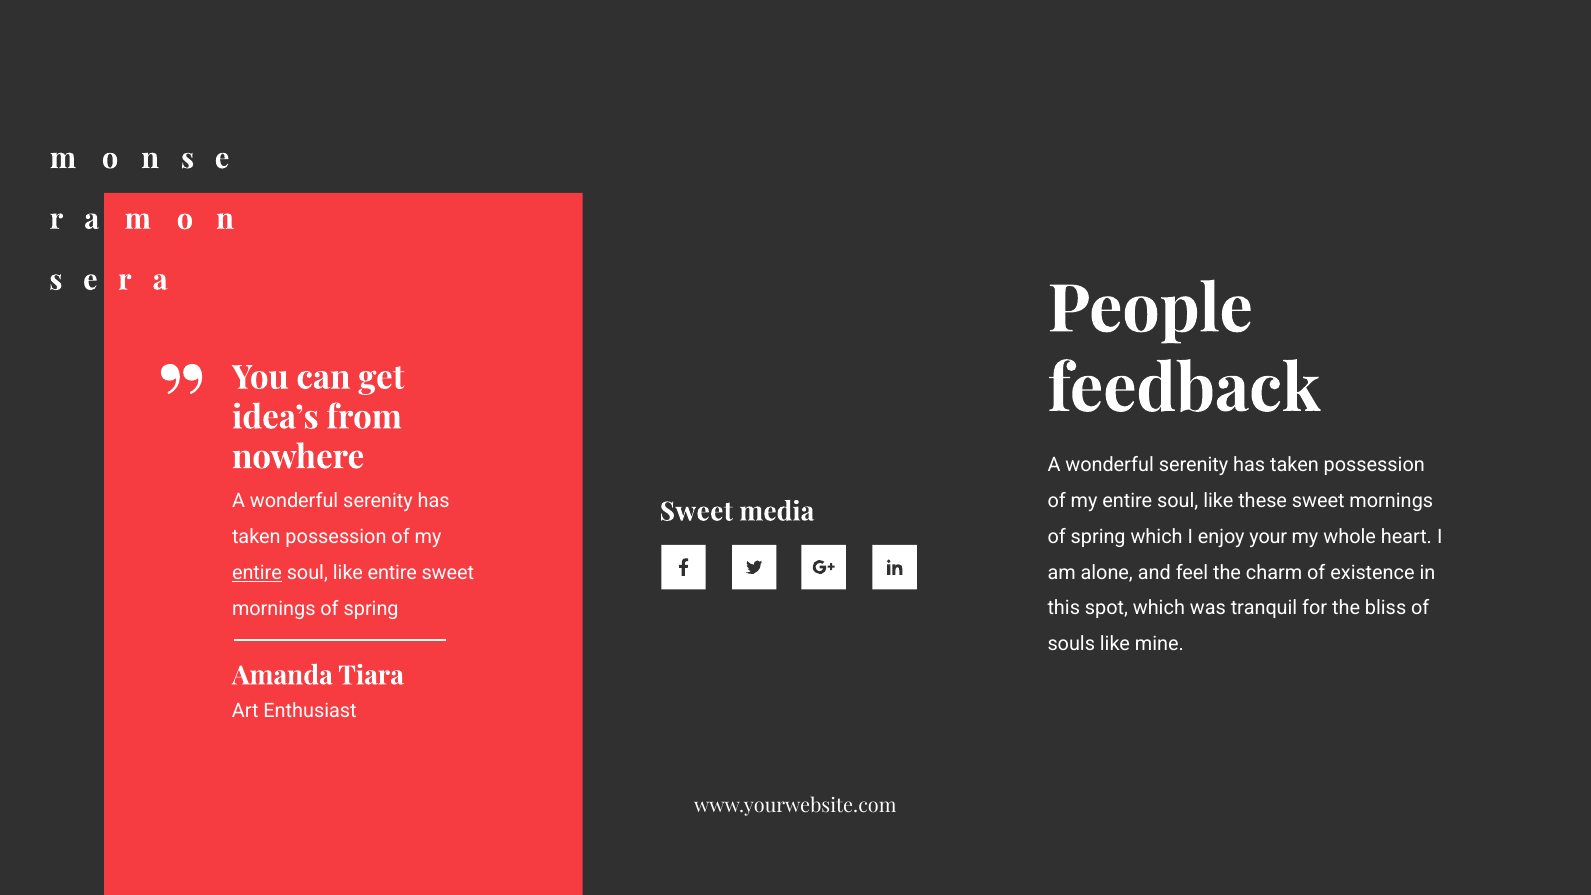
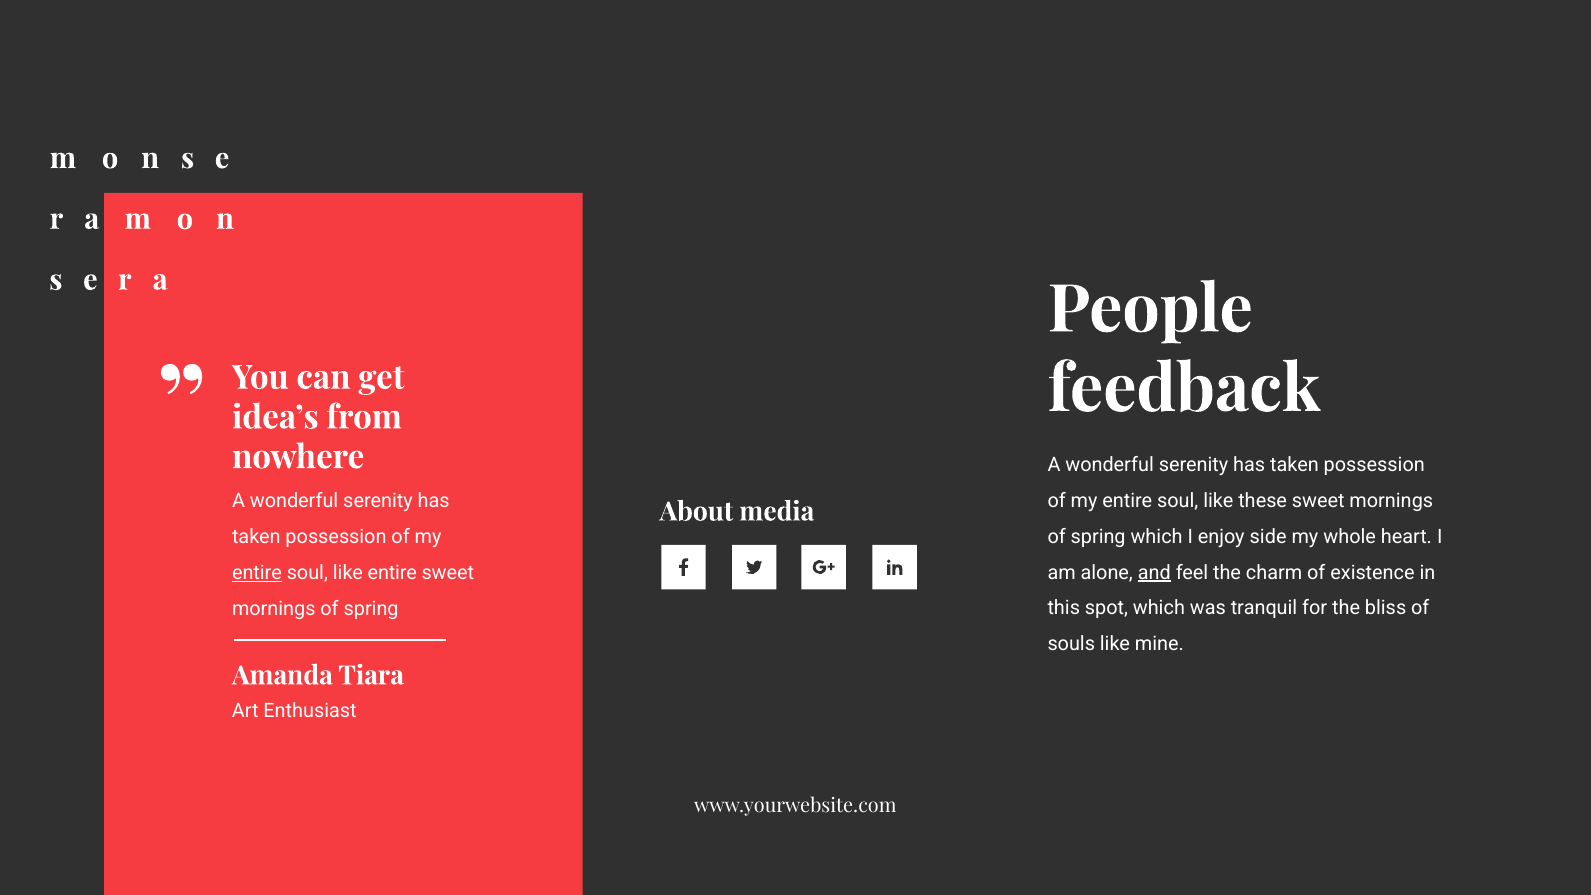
Sweet: Sweet -> About (696, 512)
your: your -> side (1268, 537)
and underline: none -> present (1154, 572)
